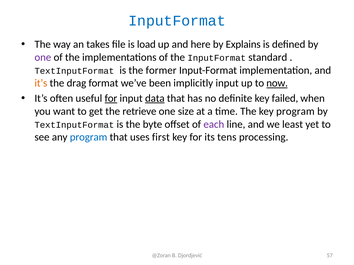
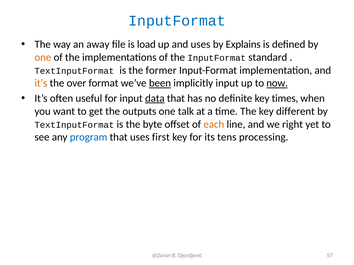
takes: takes -> away (98, 44)
and here: here -> uses (201, 44)
one colour: purple -> orange (43, 57)
drag: drag -> over (76, 83)
been underline: none -> present (160, 83)
for underline: present -> none (111, 98)
failed: failed -> times (285, 98)
retrieve: retrieve -> outputs (139, 111)
size: size -> talk (186, 111)
key program: program -> different (295, 111)
each colour: purple -> orange (214, 124)
least: least -> right (293, 124)
